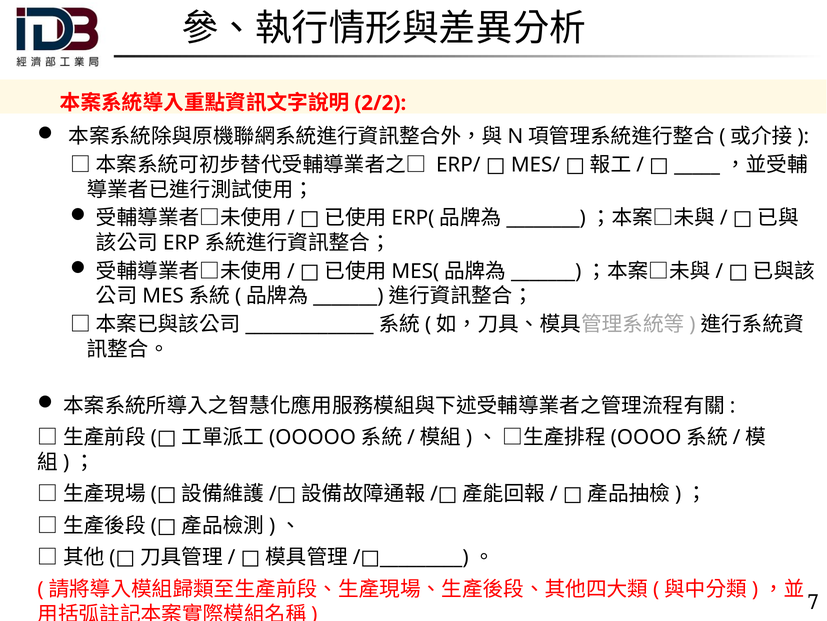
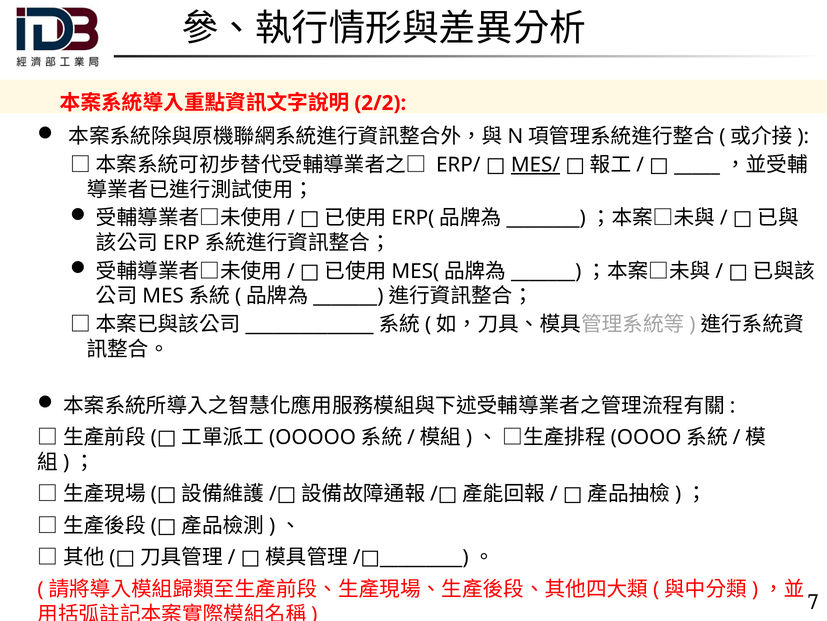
MES/ underline: none -> present (535, 165)
